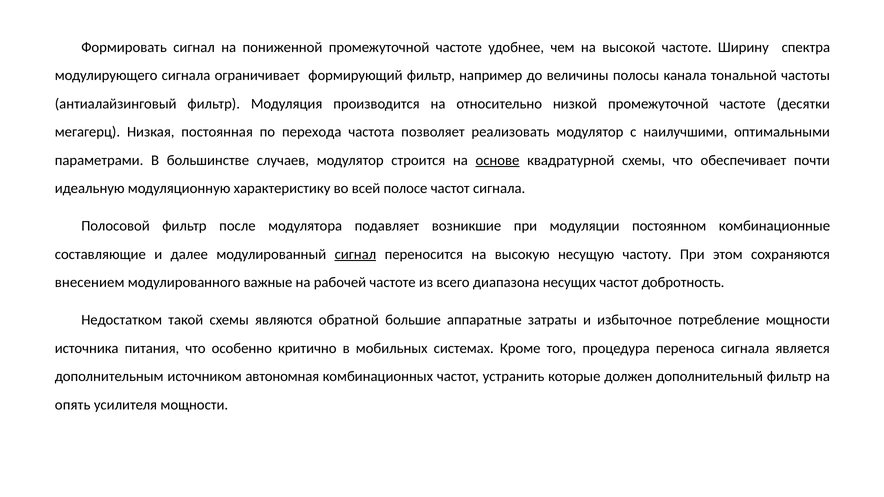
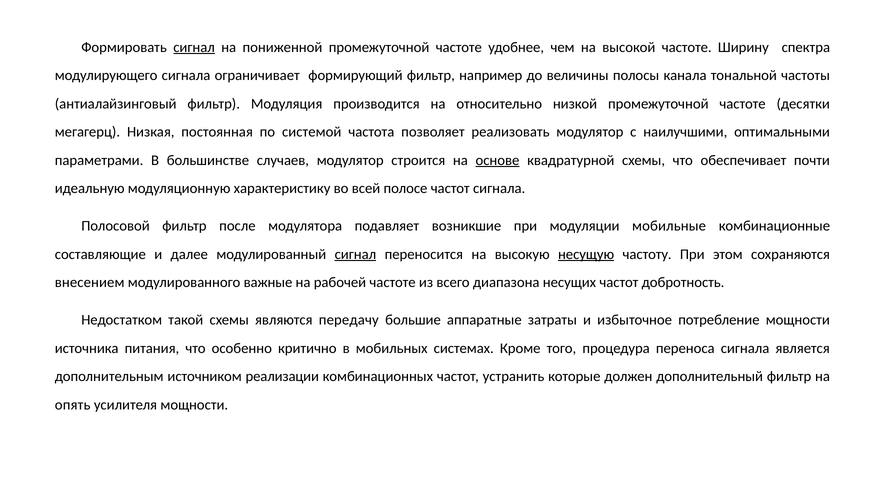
сигнал underline: none -> present (194, 47)
перехода: перехода -> системой (312, 132)
постоянном: постоянном -> мобильные (669, 226)
несущую underline: none -> present (586, 254)
обратной: обратной -> передачу (349, 320)
автономная: автономная -> реализации (282, 377)
